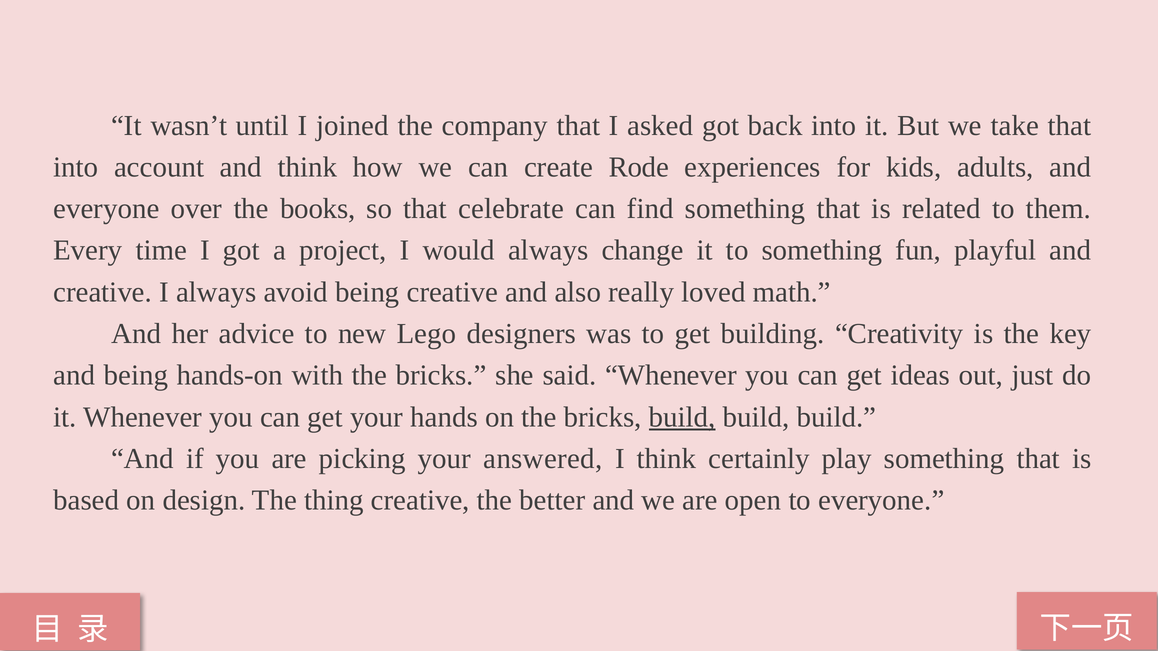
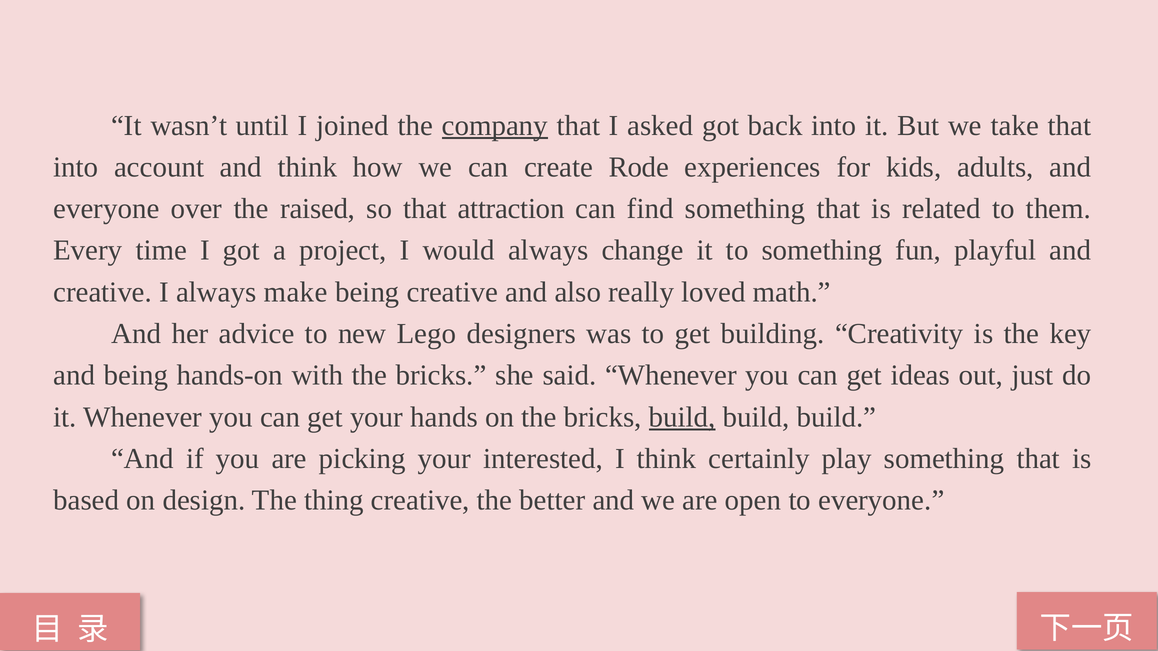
company underline: none -> present (495, 126)
books: books -> raised (318, 209)
celebrate: celebrate -> attraction (511, 209)
avoid: avoid -> make (296, 292)
answered: answered -> interested (543, 459)
